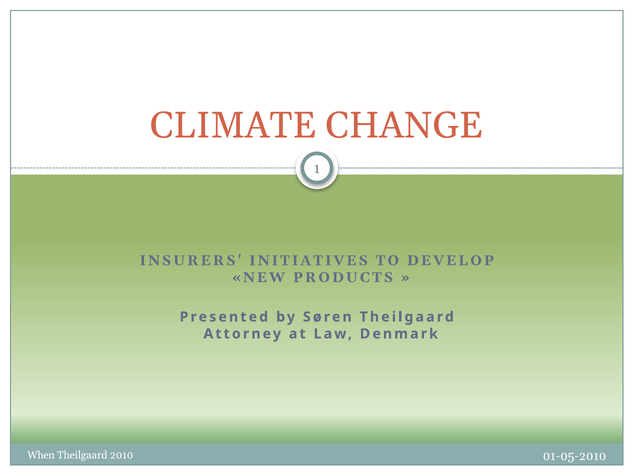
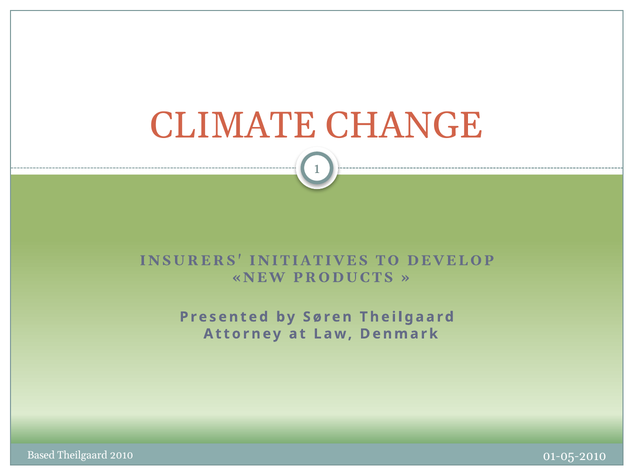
When: When -> Based (41, 455)
